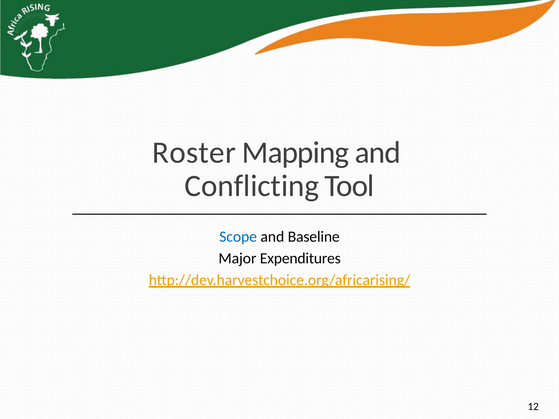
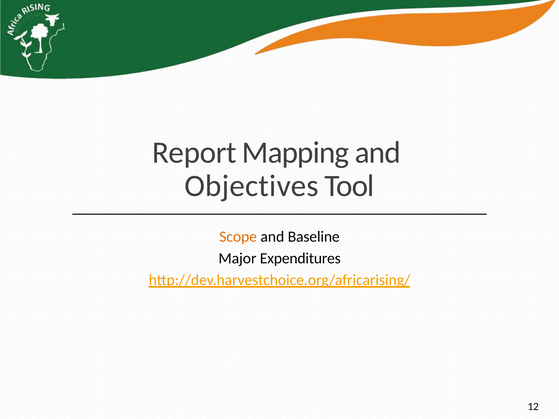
Roster: Roster -> Report (194, 153)
Conflicting: Conflicting -> Objectives (252, 186)
Scope colour: blue -> orange (238, 237)
